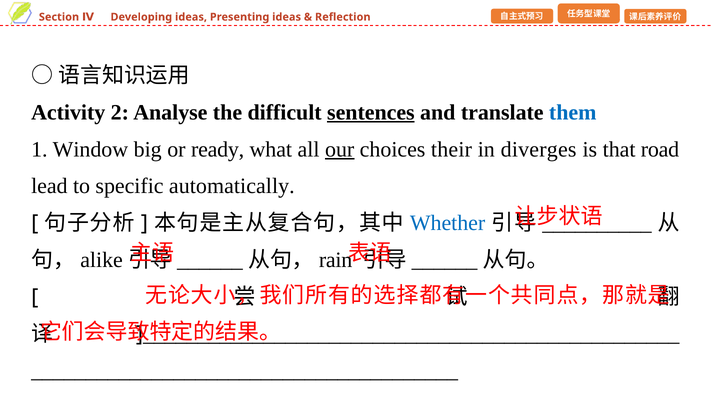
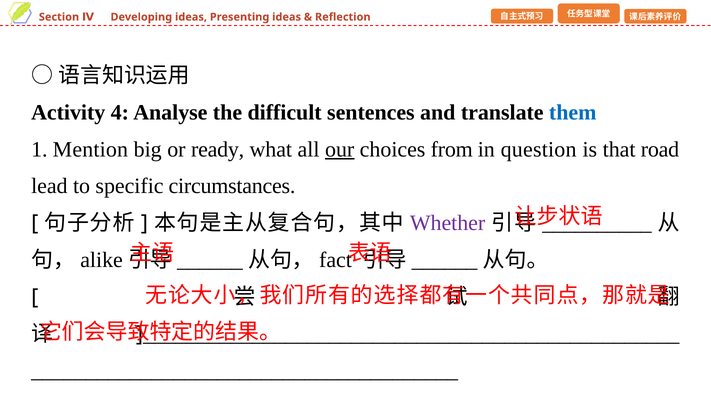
2: 2 -> 4 (120, 112)
sentences underline: present -> none (371, 112)
Window: Window -> Mention (90, 149)
their: their -> from (452, 149)
diverges: diverges -> question (539, 149)
automatically: automatically -> circumstances (232, 186)
Whether colour: blue -> purple (448, 223)
rain: rain -> fact (335, 260)
